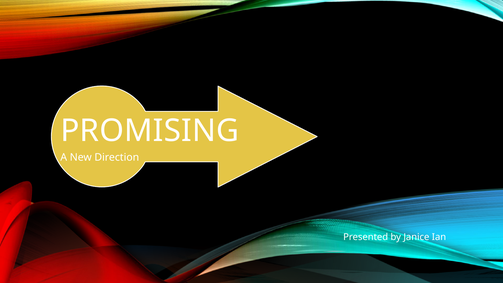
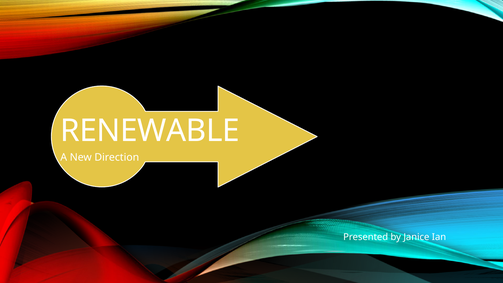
PROMISING: PROMISING -> RENEWABLE (150, 131)
